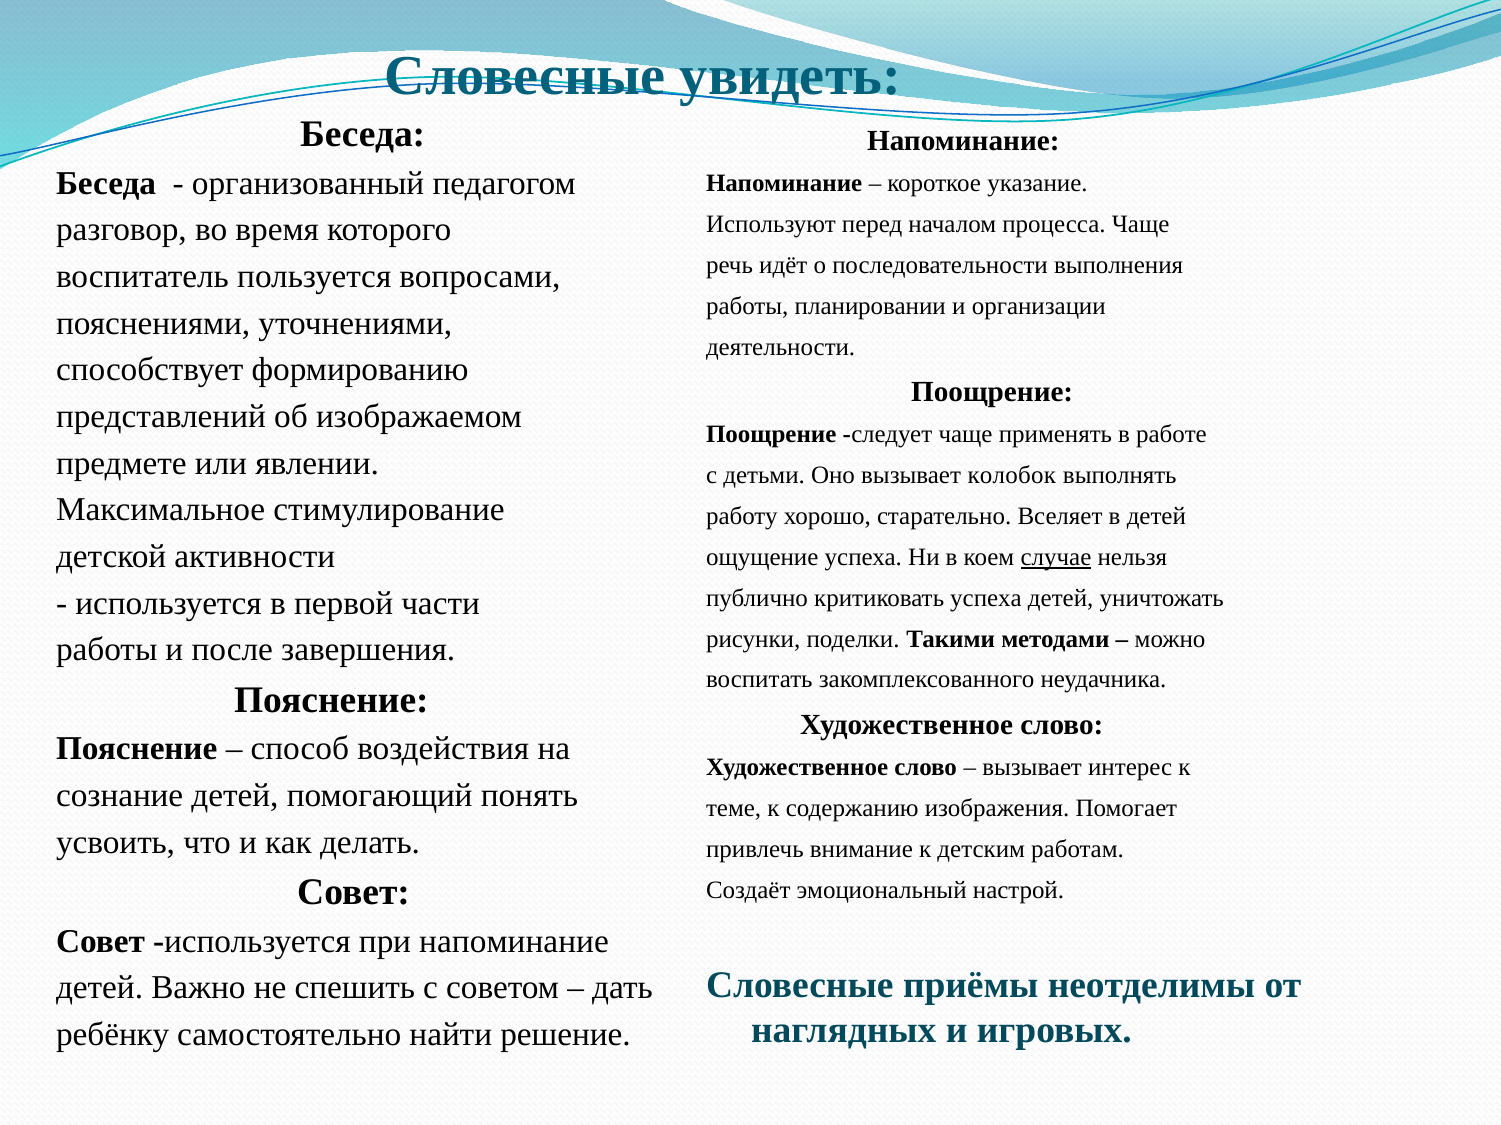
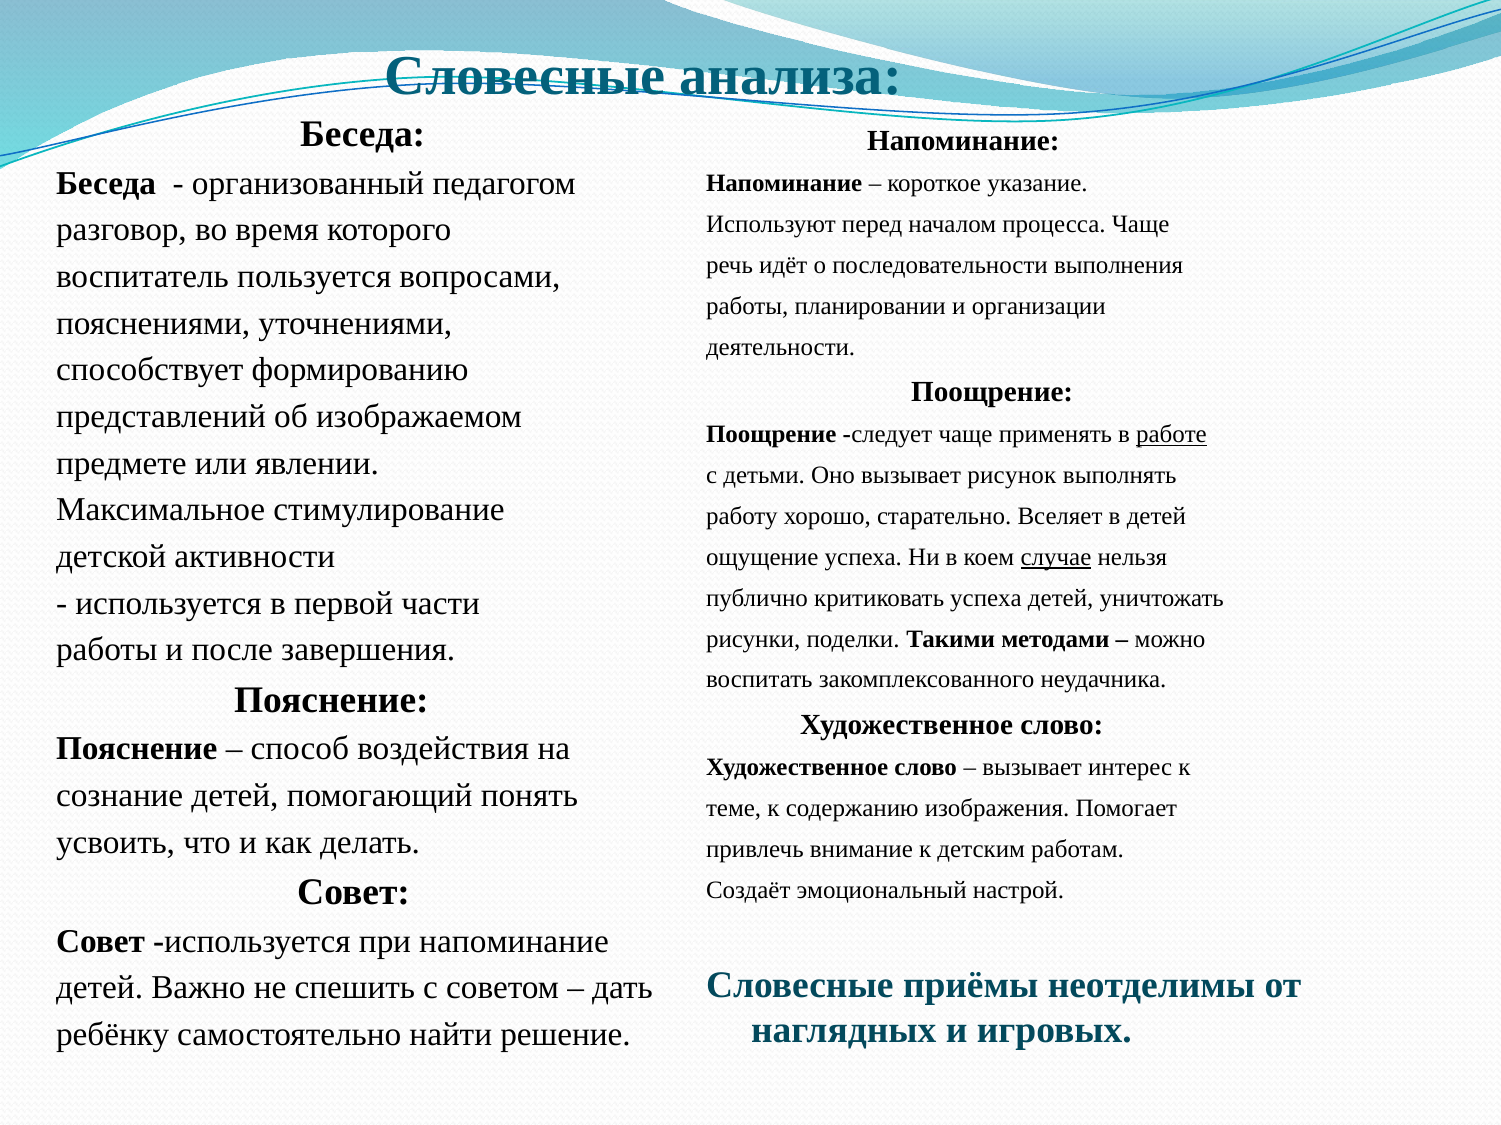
увидеть: увидеть -> анализа (791, 76)
работе underline: none -> present (1171, 435)
колобок: колобок -> рисунок (1012, 476)
